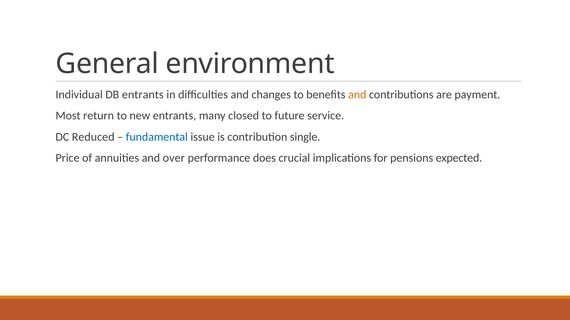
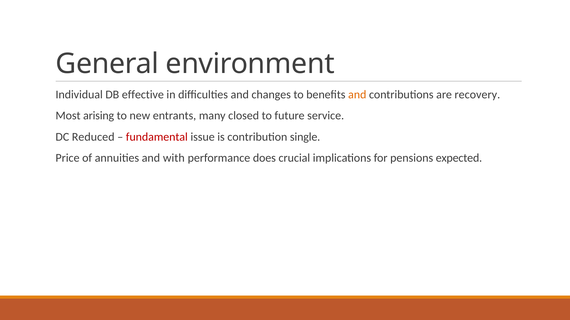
DB entrants: entrants -> effective (143, 95)
payment: payment -> recovery (477, 95)
return: return -> arising (99, 116)
fundamental colour: blue -> red (157, 137)
over: over -> with (174, 158)
